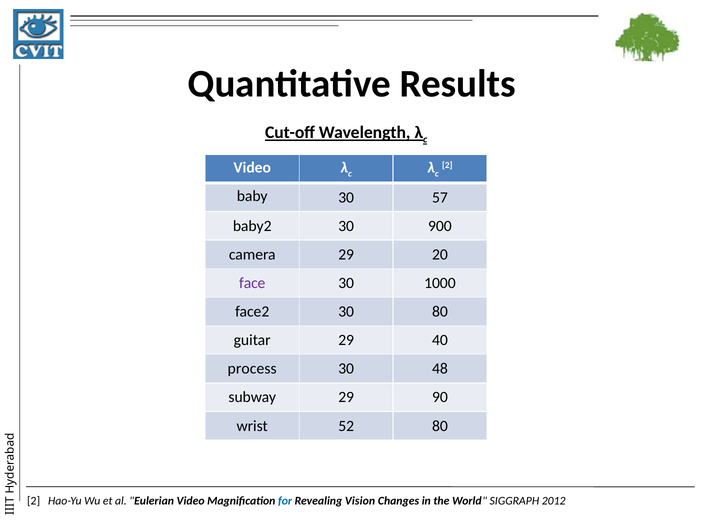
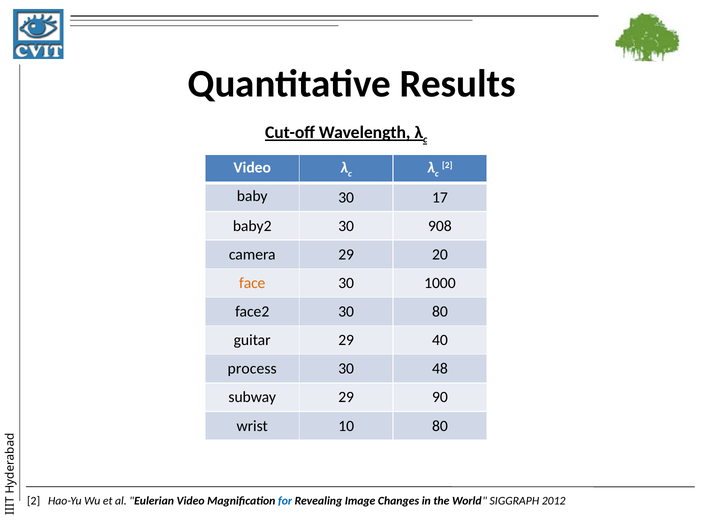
57: 57 -> 17 (440, 198)
900: 900 -> 908 (440, 226)
face colour: purple -> orange (252, 283)
52: 52 -> 10 (346, 426)
Vision: Vision -> Image (360, 501)
